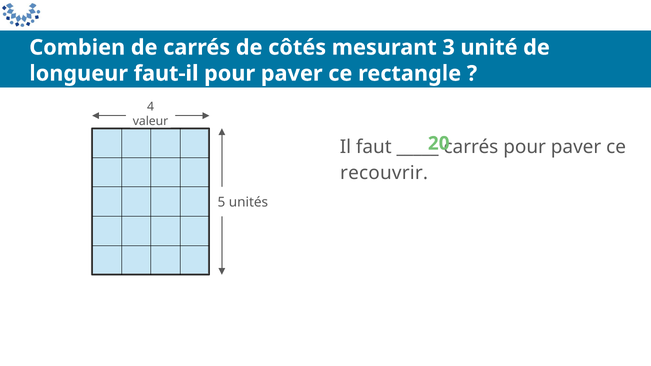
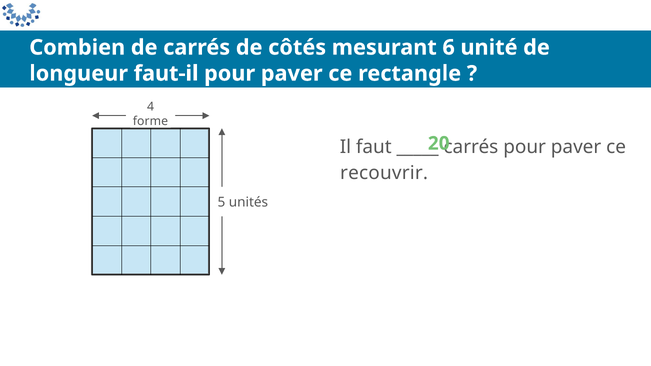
3: 3 -> 6 (449, 48)
valeur: valeur -> forme (150, 121)
